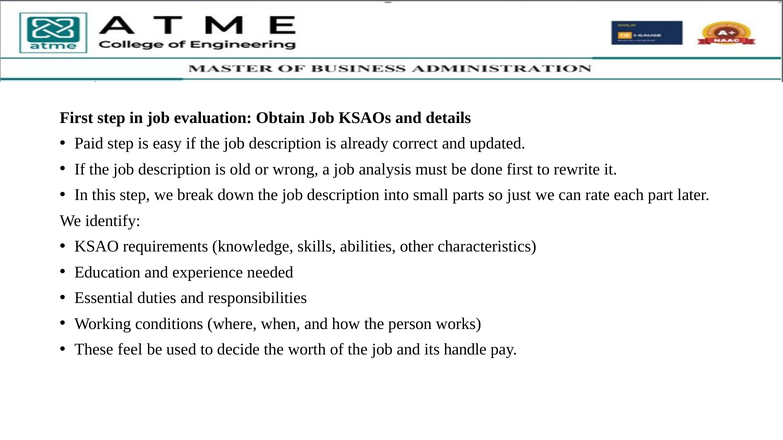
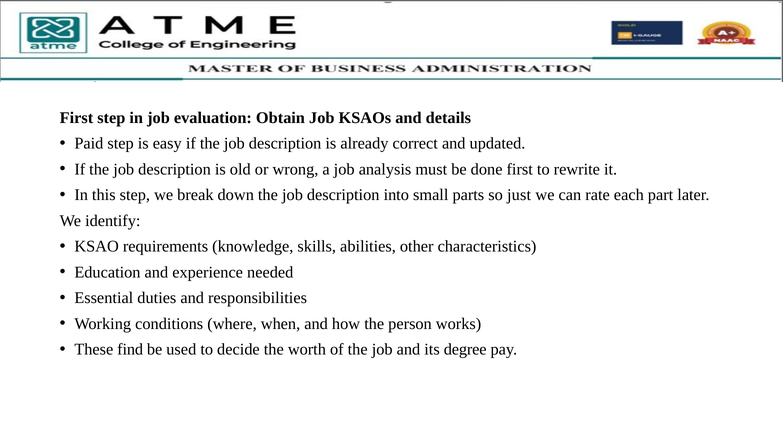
feel: feel -> find (130, 350)
handle: handle -> degree (465, 350)
